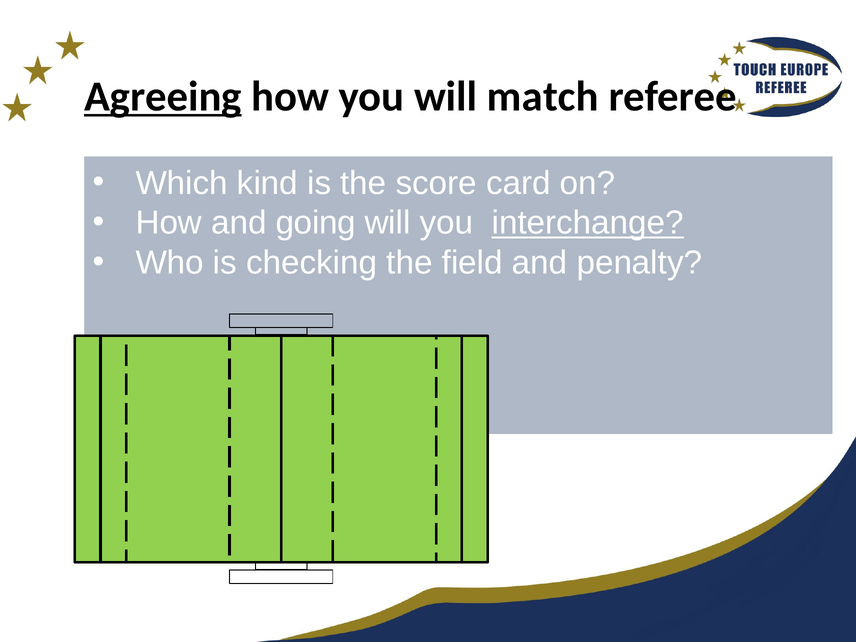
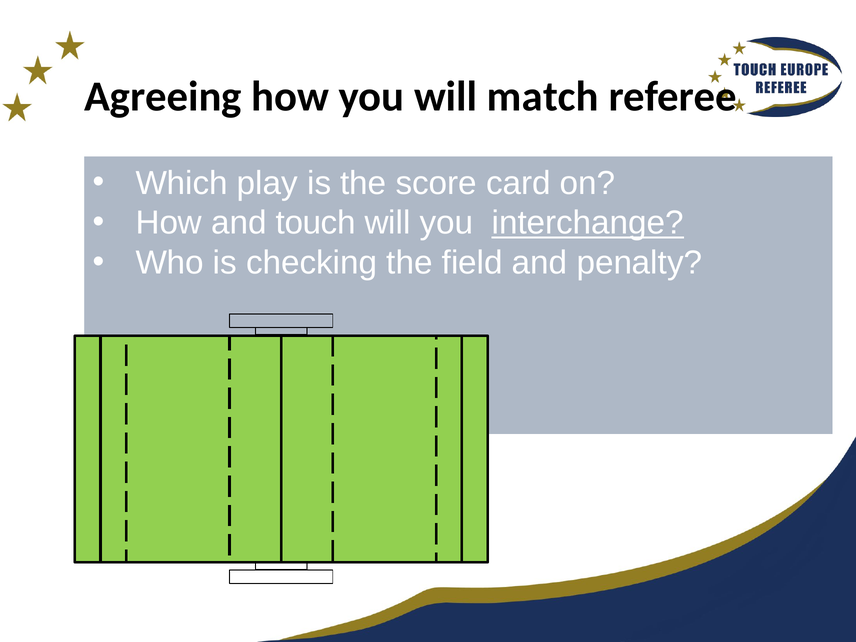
Agreeing underline: present -> none (163, 97)
kind: kind -> play (267, 183)
going: going -> touch (316, 223)
